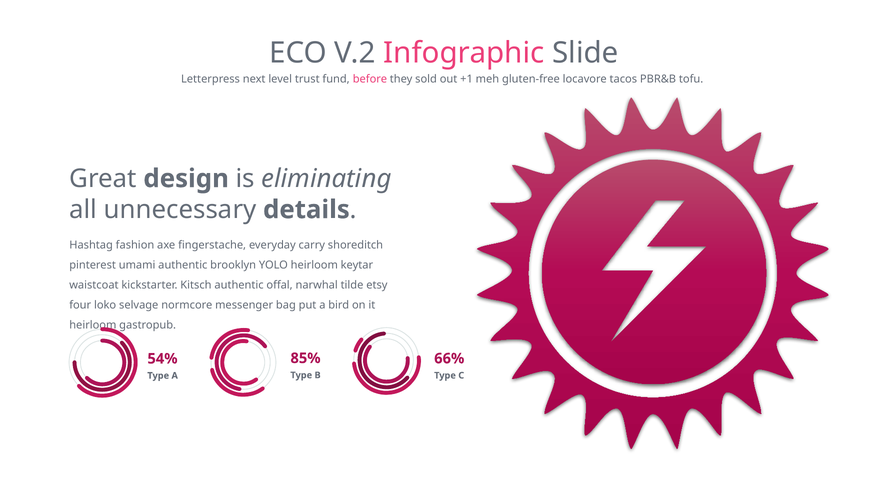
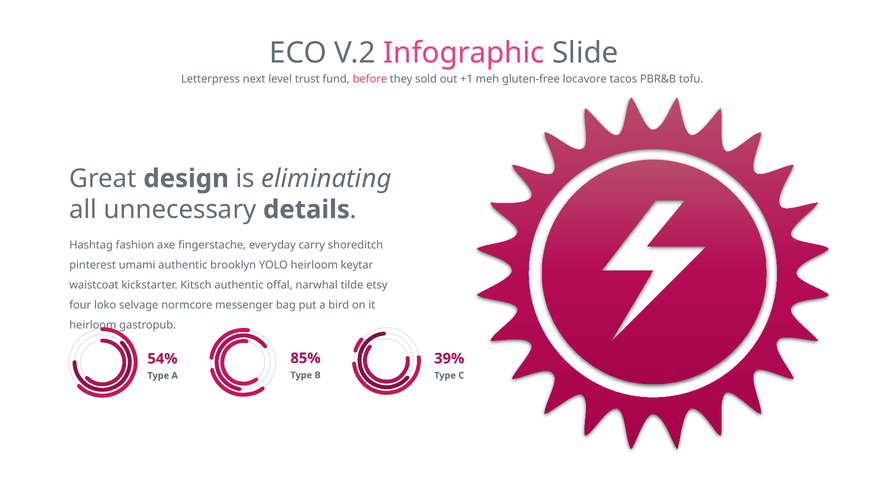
66%: 66% -> 39% (449, 358)
